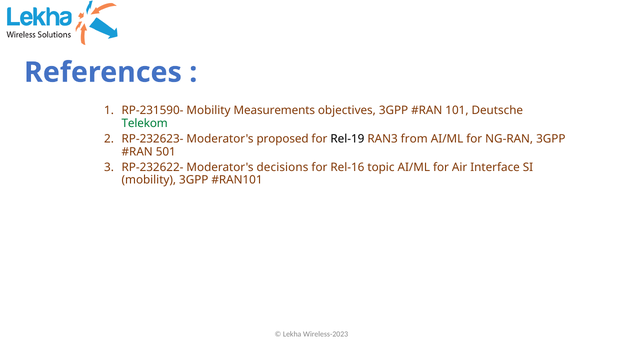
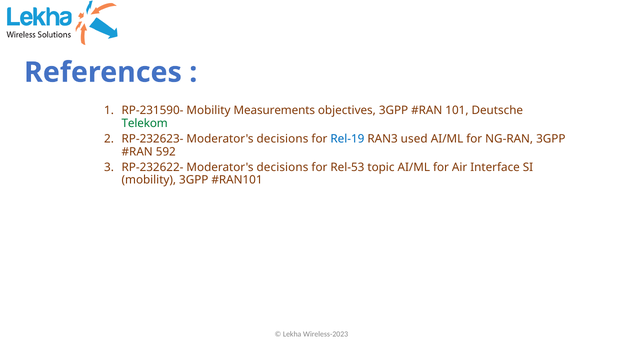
RP-232623- Moderator's proposed: proposed -> decisions (282, 139)
Rel-19 colour: black -> blue (347, 139)
from: from -> used (414, 139)
501: 501 -> 592 (166, 152)
Rel-16: Rel-16 -> Rel-53 (347, 168)
